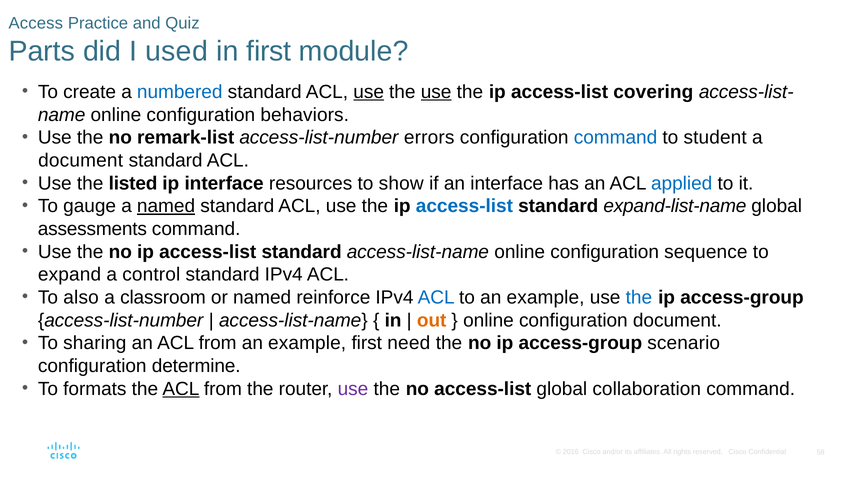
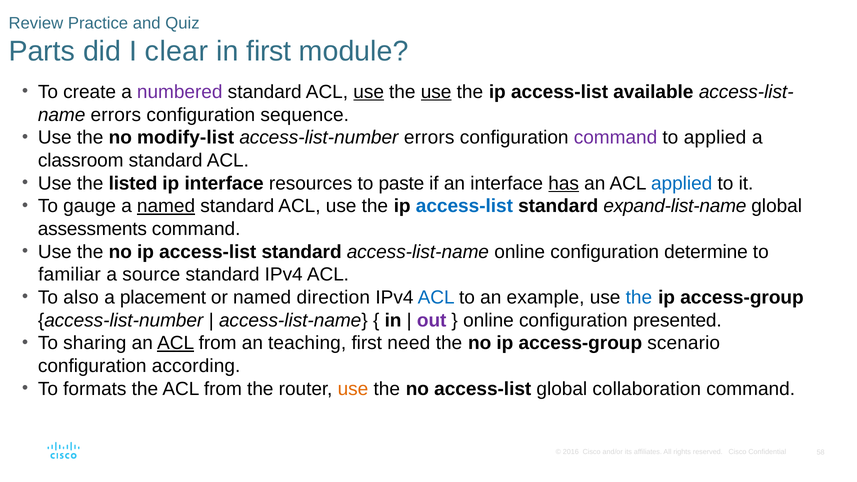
Access: Access -> Review (36, 23)
used: used -> clear (177, 51)
numbered colour: blue -> purple (180, 92)
covering: covering -> available (653, 92)
online: online -> errors (116, 115)
behaviors: behaviors -> sequence (305, 115)
remark-list: remark-list -> modify-list (186, 138)
command colour: blue -> purple (615, 138)
to student: student -> applied (715, 138)
document: document -> classroom (81, 160)
show: show -> paste (401, 183)
has underline: none -> present (564, 183)
sequence: sequence -> determine (706, 252)
expand: expand -> familiar (70, 275)
control: control -> source (151, 275)
classroom: classroom -> placement (163, 297)
reinforce: reinforce -> direction (333, 297)
out colour: orange -> purple (432, 320)
configuration document: document -> presented (677, 320)
ACL underline: none -> present (176, 343)
from an example: example -> teaching (307, 343)
determine: determine -> according (196, 366)
ACL underline: present -> none (181, 389)
use colour: purple -> orange (353, 389)
